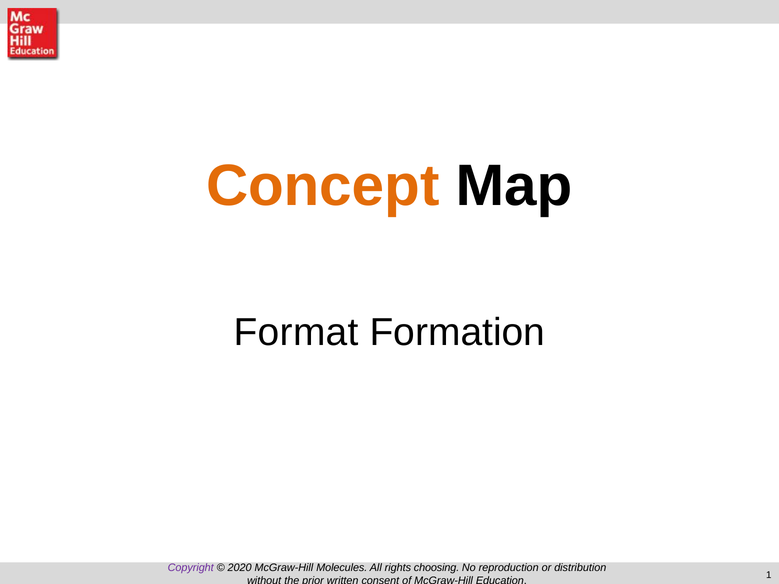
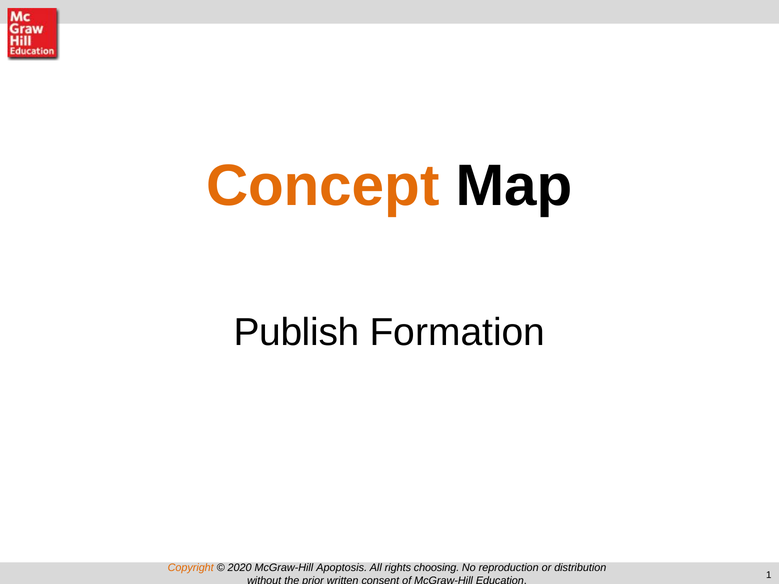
Format: Format -> Publish (296, 332)
Copyright colour: purple -> orange (191, 568)
Molecules: Molecules -> Apoptosis (342, 568)
